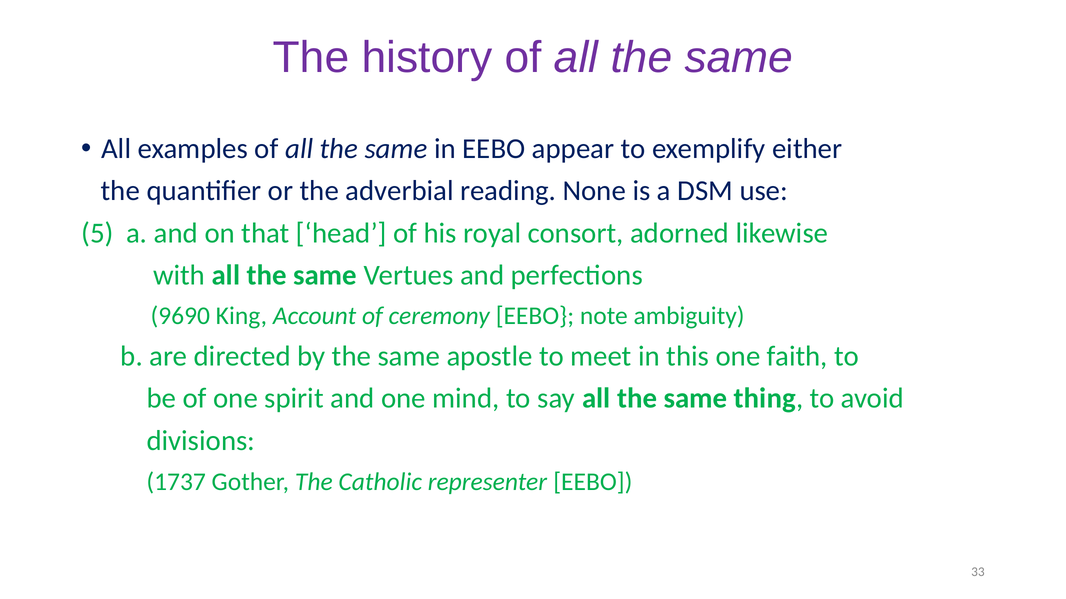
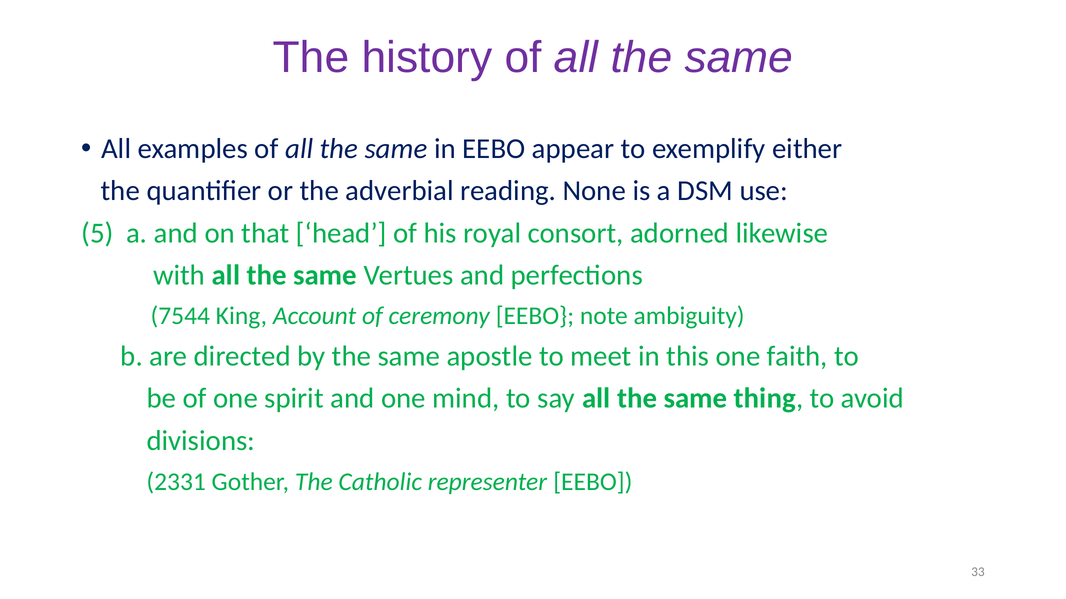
9690: 9690 -> 7544 (180, 316)
1737: 1737 -> 2331 (176, 483)
